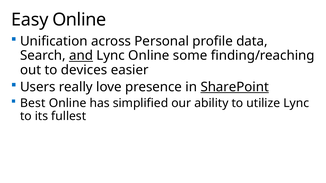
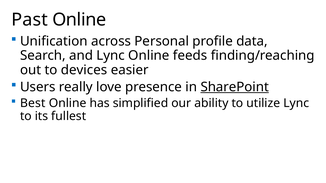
Easy: Easy -> Past (30, 20)
and underline: present -> none (81, 56)
some: some -> feeds (190, 56)
